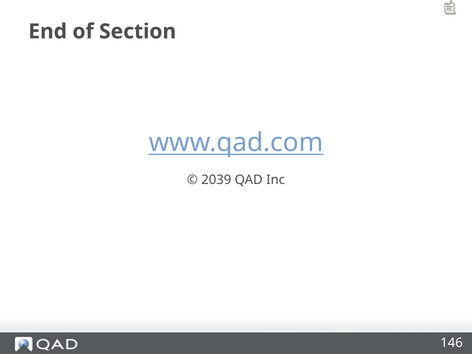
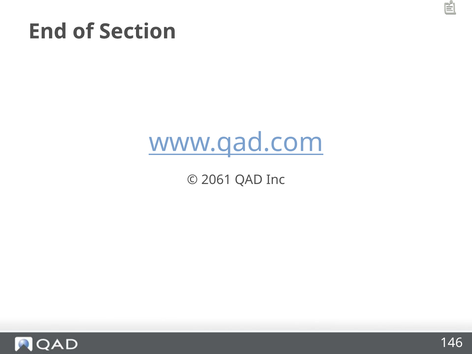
2039: 2039 -> 2061 (216, 180)
